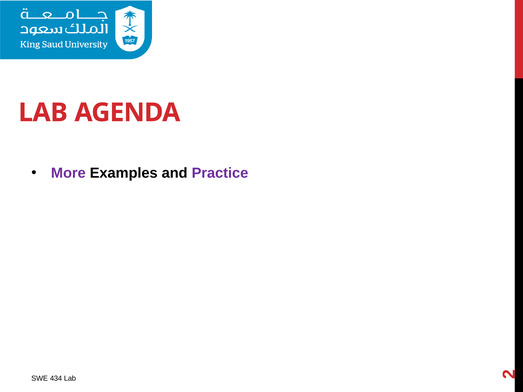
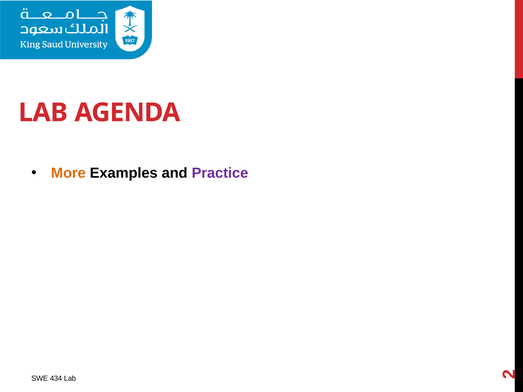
More colour: purple -> orange (68, 173)
